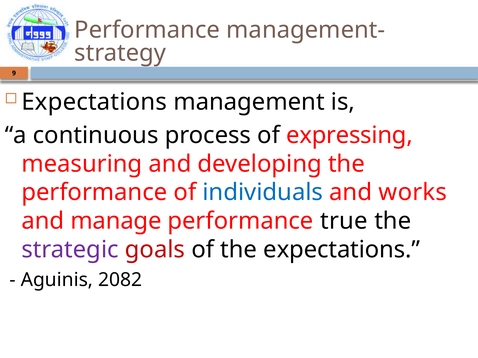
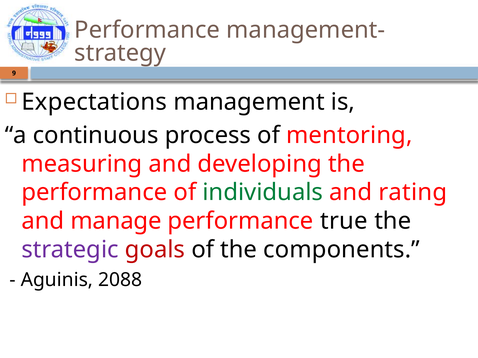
expressing: expressing -> mentoring (349, 135)
individuals colour: blue -> green (263, 193)
works: works -> rating (413, 193)
the expectations: expectations -> components (342, 250)
2082: 2082 -> 2088 (120, 280)
